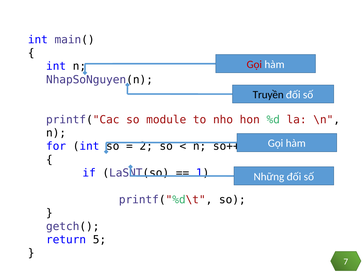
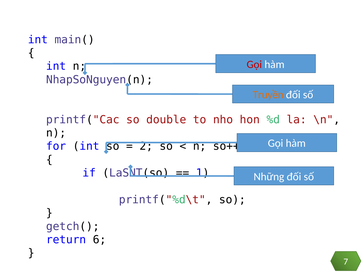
Truyền colour: black -> orange (268, 95)
module: module -> double (166, 120)
5: 5 -> 6 (99, 240)
